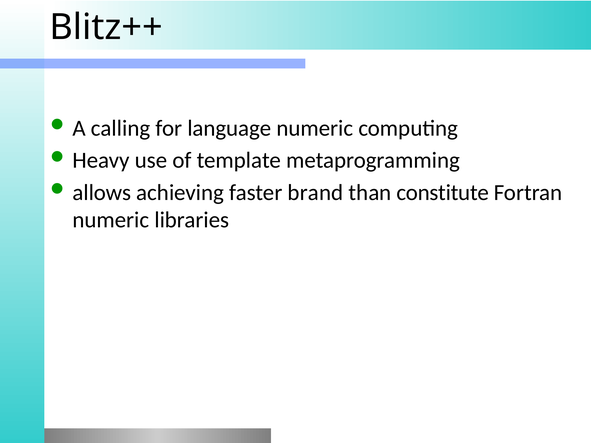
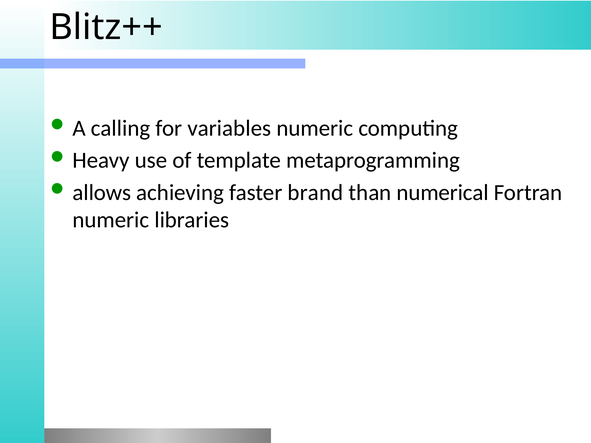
language: language -> variables (229, 128)
constitute: constitute -> numerical (443, 193)
